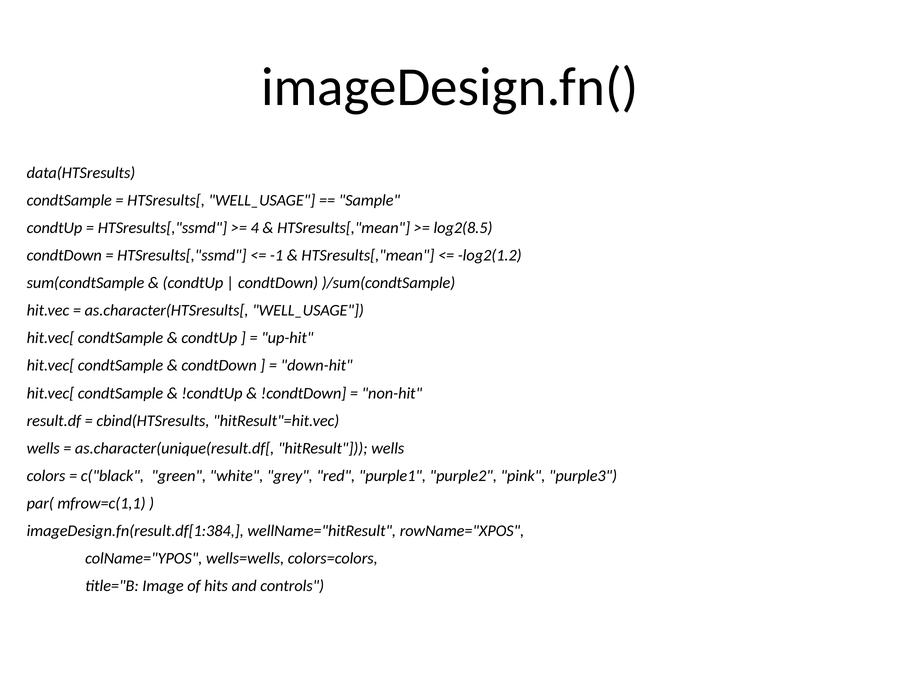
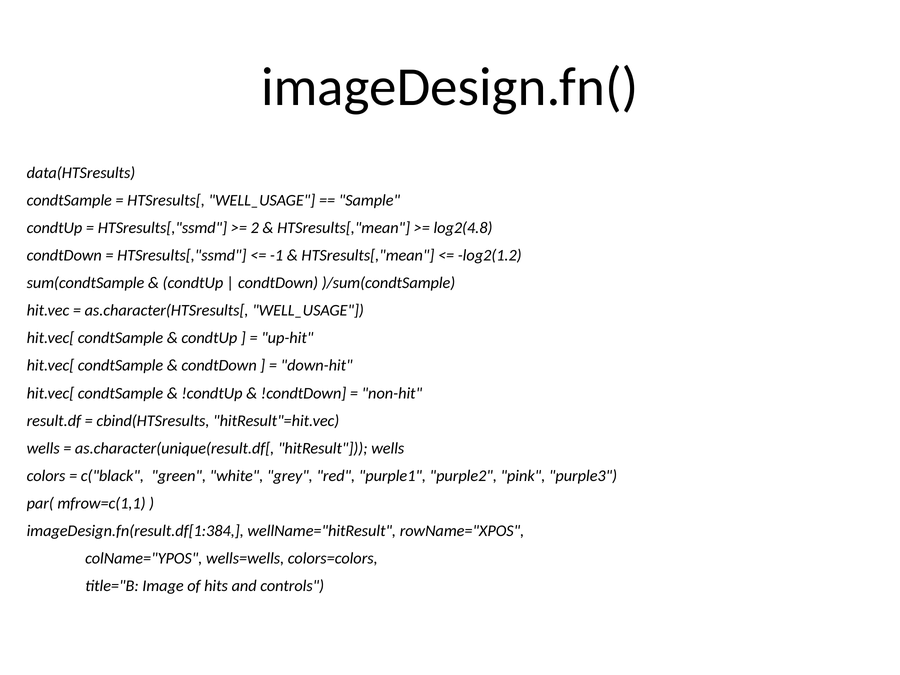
4: 4 -> 2 (255, 228)
log2(8.5: log2(8.5 -> log2(4.8 (463, 228)
